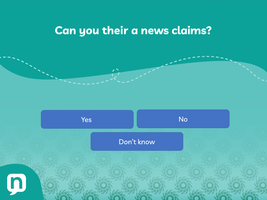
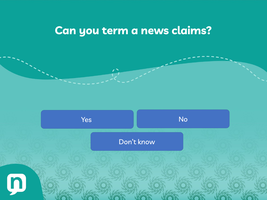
their: their -> term (115, 31)
